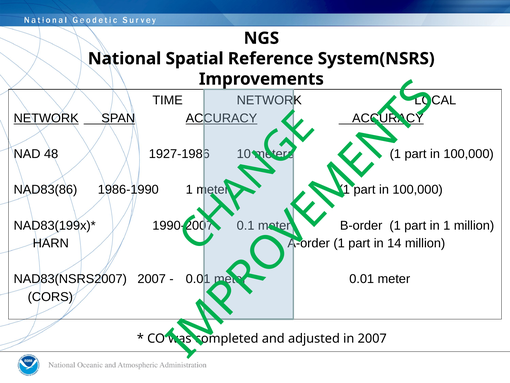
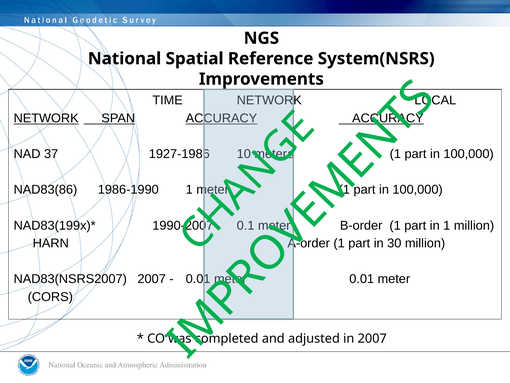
48: 48 -> 37 (51, 154)
14: 14 -> 30 (394, 243)
